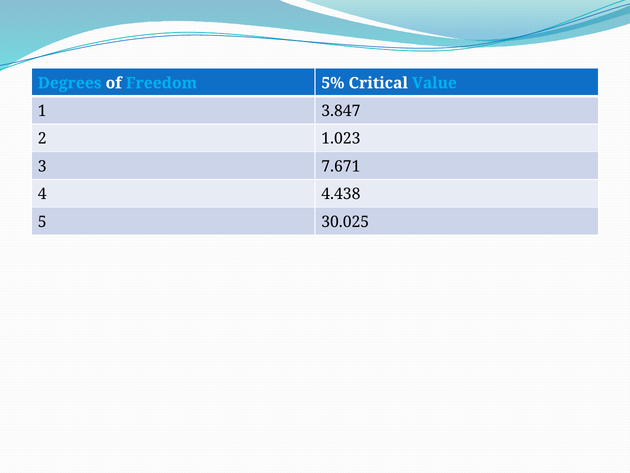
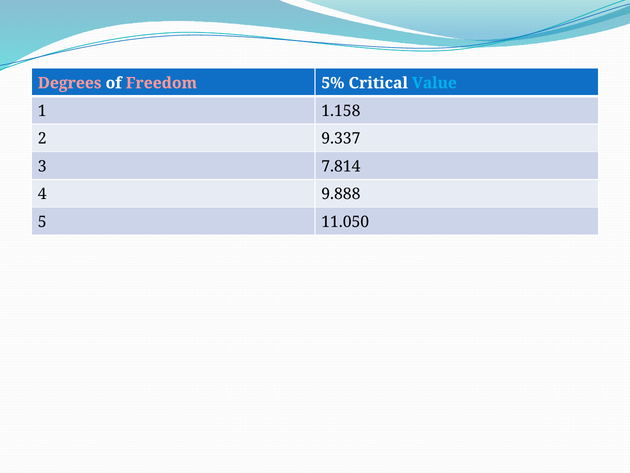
Degrees colour: light blue -> pink (70, 83)
Freedom colour: light blue -> pink (161, 83)
3.847: 3.847 -> 1.158 (341, 111)
1.023: 1.023 -> 9.337 (341, 139)
7.671: 7.671 -> 7.814 (341, 166)
4.438: 4.438 -> 9.888 (341, 194)
30.025: 30.025 -> 11.050 (345, 222)
